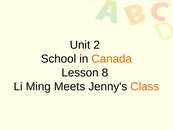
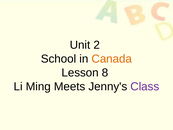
Class colour: orange -> purple (145, 86)
